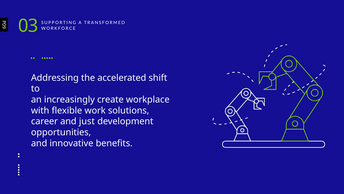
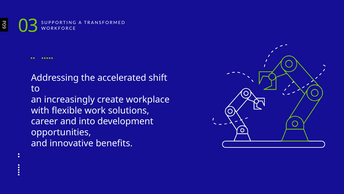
just: just -> into (87, 121)
